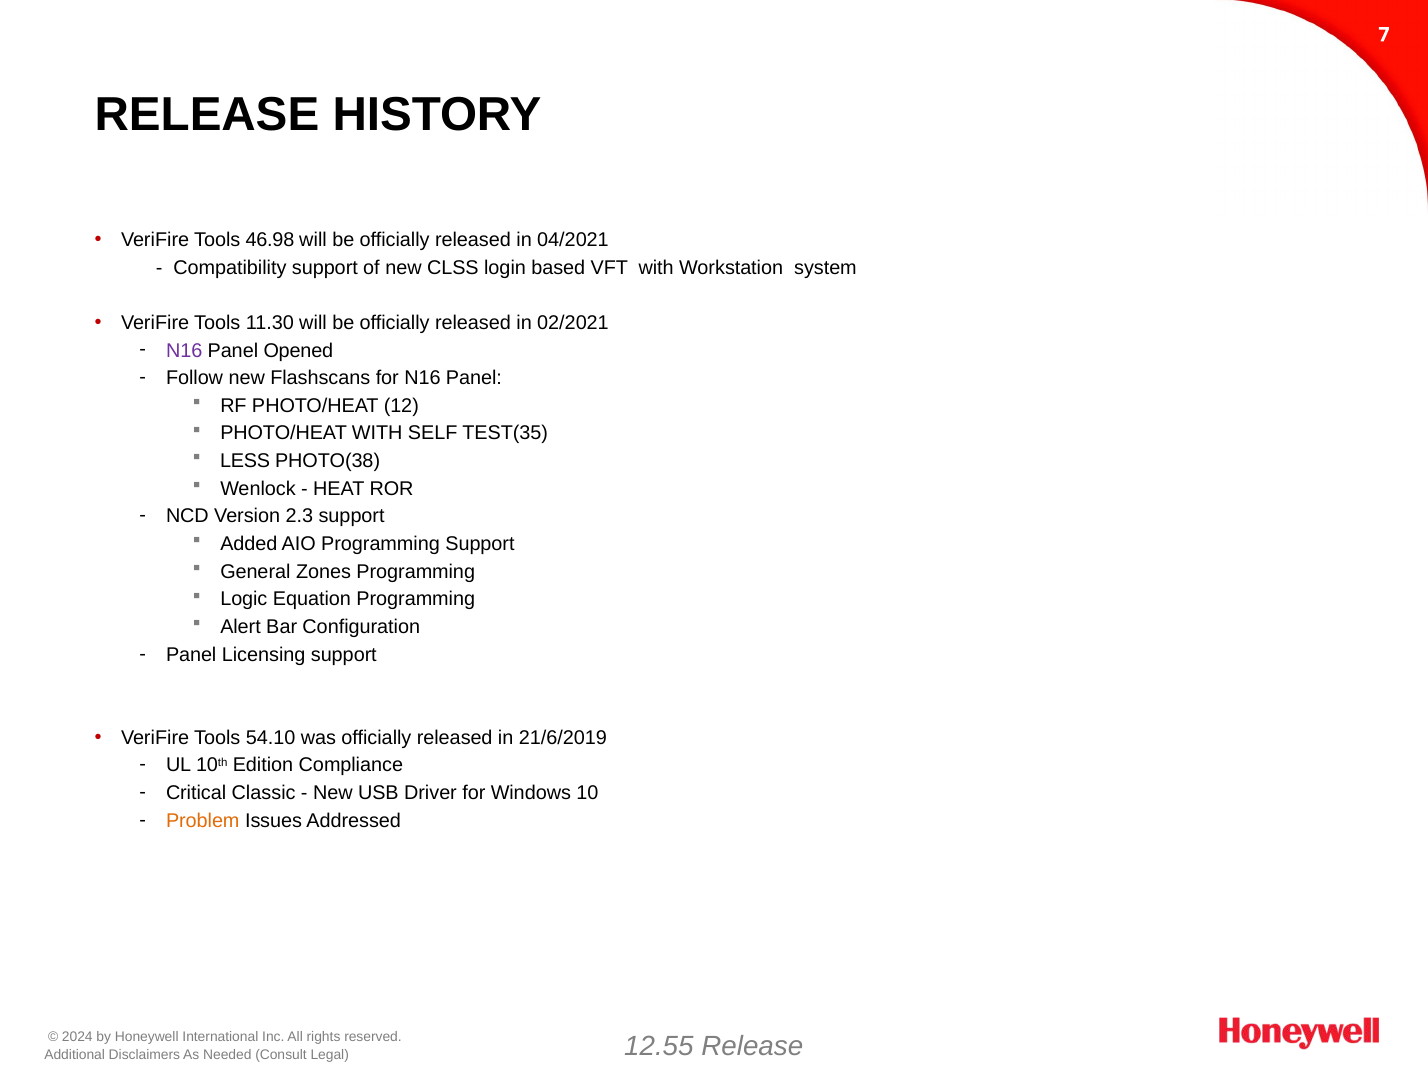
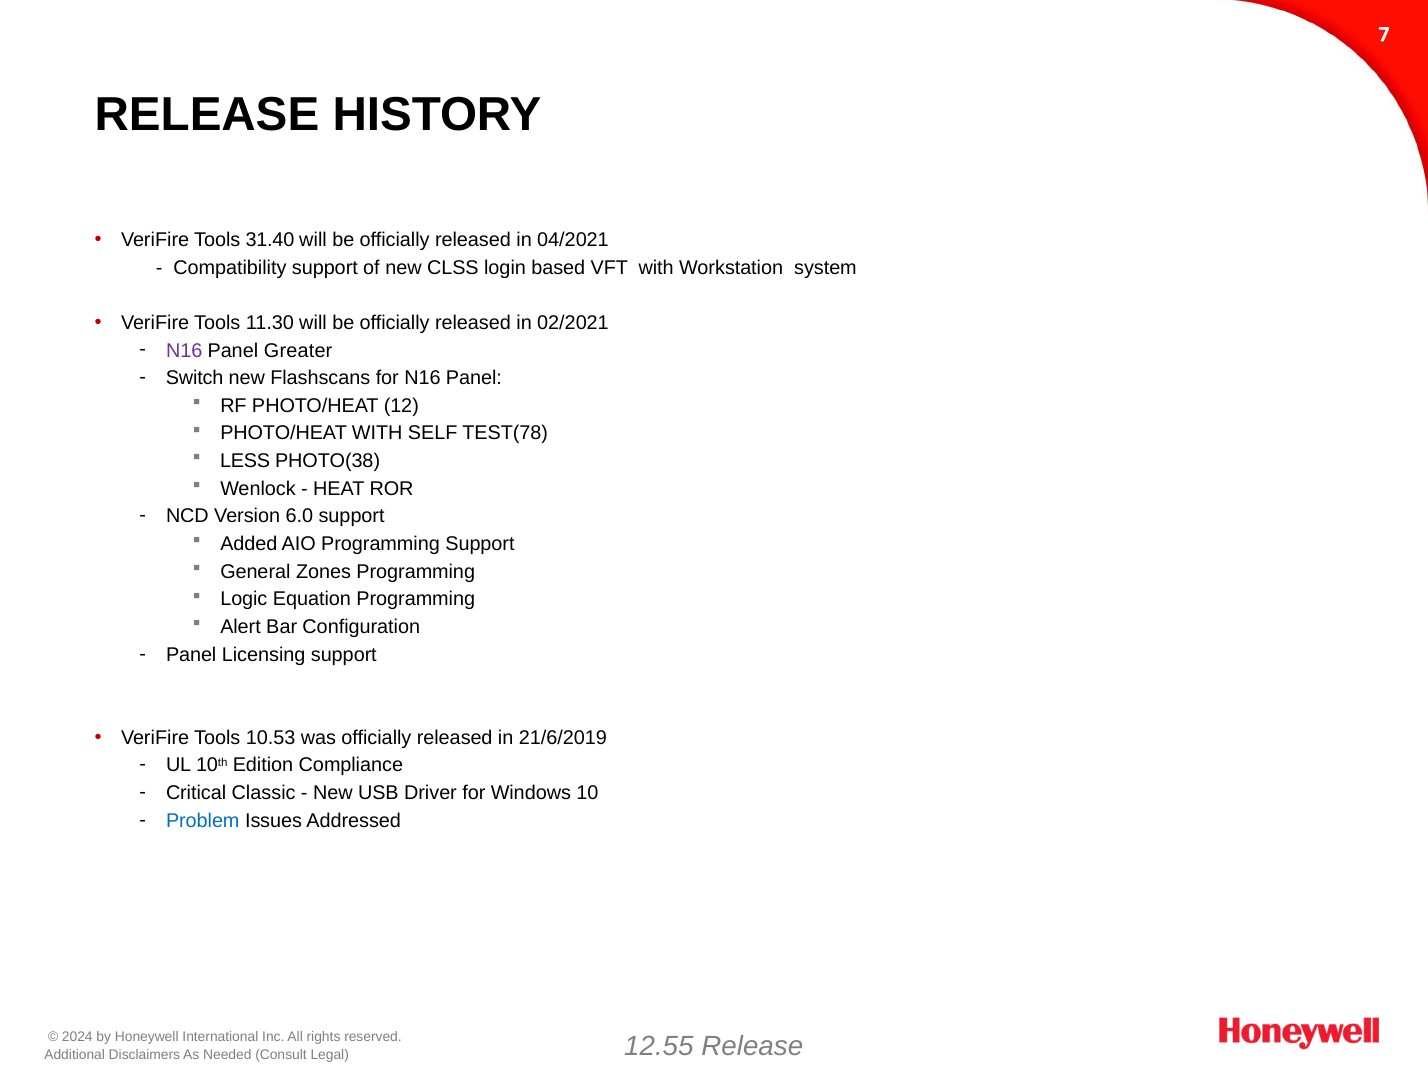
46.98: 46.98 -> 31.40 (270, 240)
Opened: Opened -> Greater (298, 350)
Follow: Follow -> Switch (195, 378)
TEST(35: TEST(35 -> TEST(78 (505, 433)
2.3: 2.3 -> 6.0 (299, 516)
54.10: 54.10 -> 10.53 (271, 738)
Problem colour: orange -> blue (203, 821)
